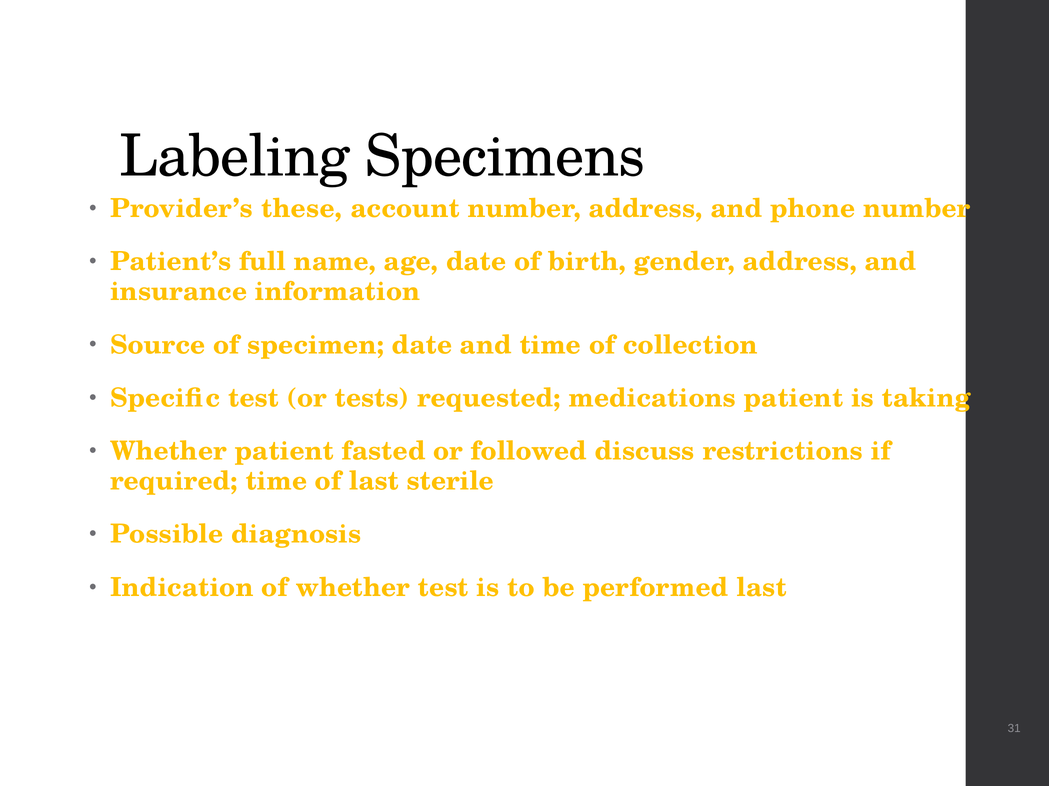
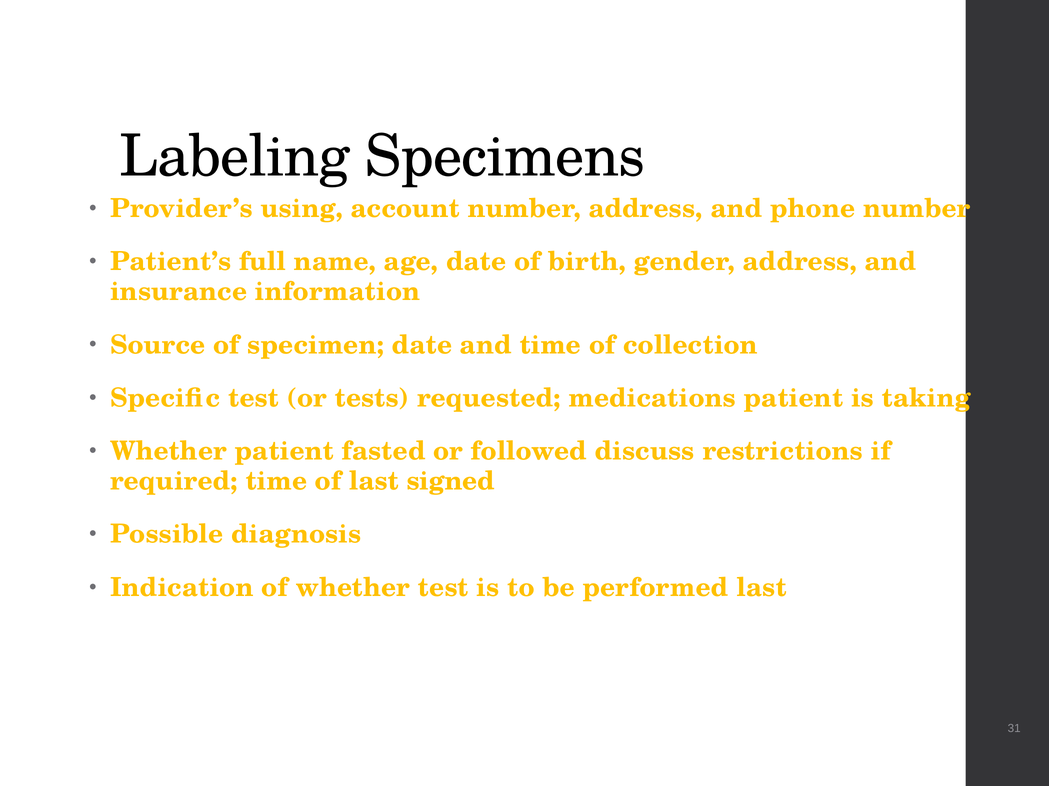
these: these -> using (302, 209)
sterile: sterile -> signed (451, 482)
